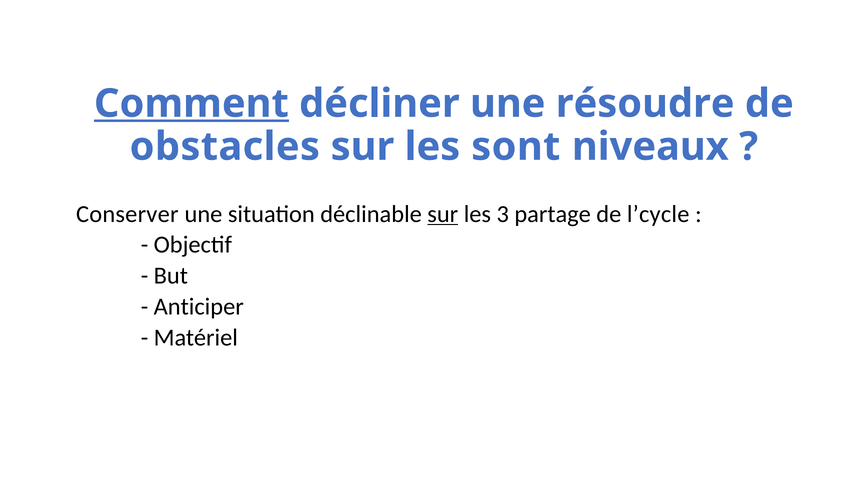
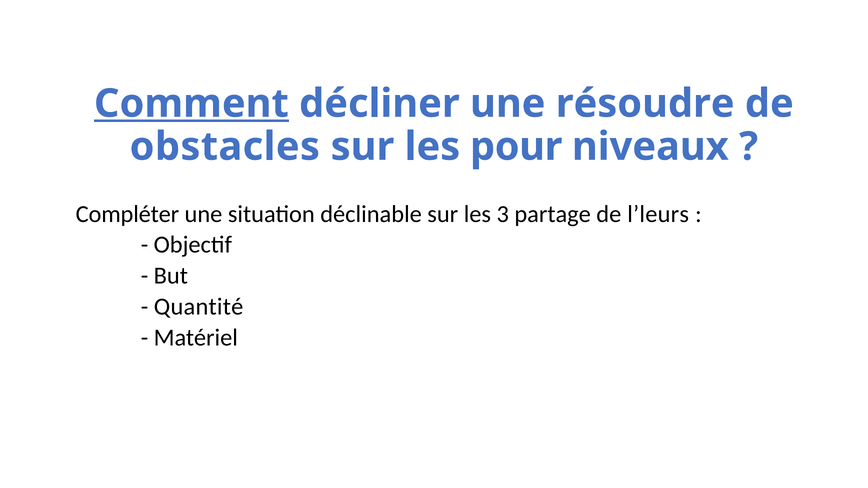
sont: sont -> pour (516, 147)
Conserver: Conserver -> Compléter (127, 214)
sur underline: present -> none (443, 214)
l’cycle: l’cycle -> l’leurs (658, 214)
Anticiper: Anticiper -> Quantité (199, 307)
